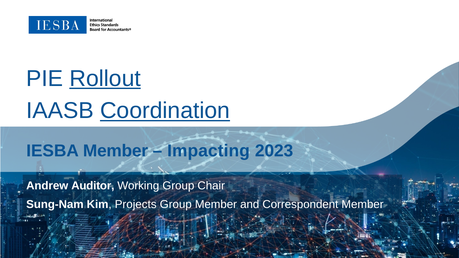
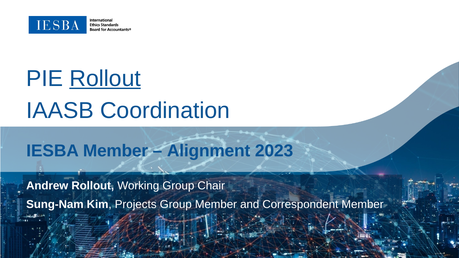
Coordination underline: present -> none (165, 111)
Impacting: Impacting -> Alignment (209, 151)
Andrew Auditor: Auditor -> Rollout (93, 186)
